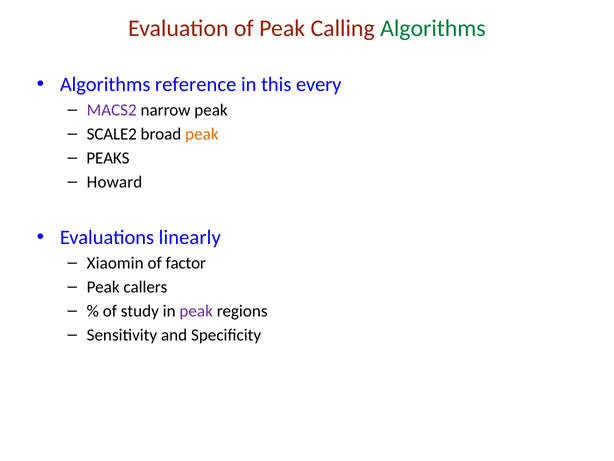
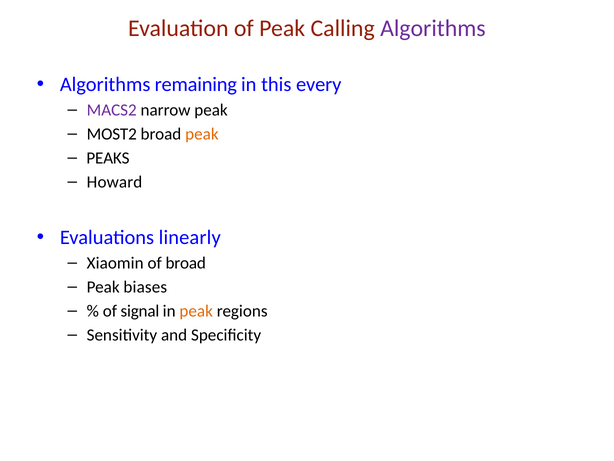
Algorithms colour: green -> purple (433, 28)
reference: reference -> remaining (196, 84)
SCALE2: SCALE2 -> MOST2 (112, 134)
of factor: factor -> broad (186, 263)
callers: callers -> biases (145, 287)
study: study -> signal (140, 311)
peak colour: purple -> orange (196, 311)
